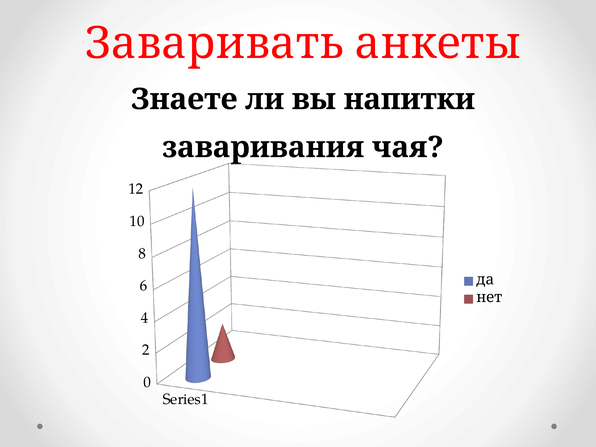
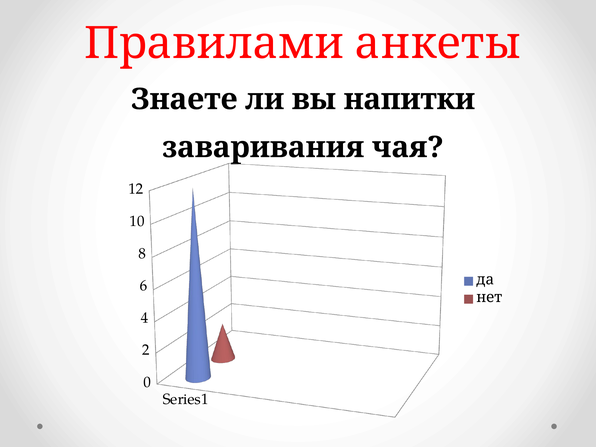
Заваривать: Заваривать -> Правилами (214, 43)
